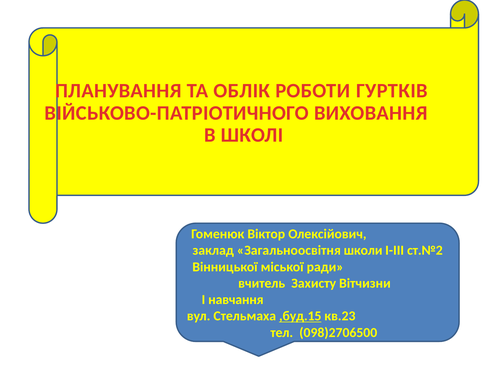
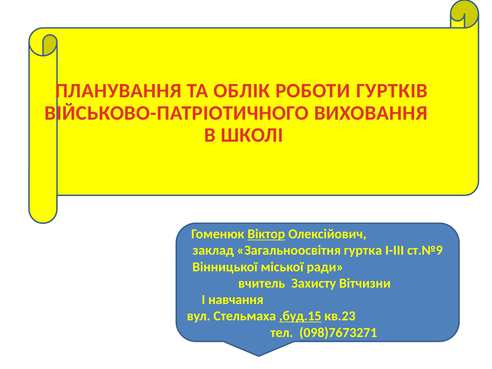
Віктор underline: none -> present (266, 234)
школи: школи -> гуртка (363, 250)
ст.№2: ст.№2 -> ст.№9 (425, 250)
098)2706500: 098)2706500 -> 098)7673271 (338, 332)
